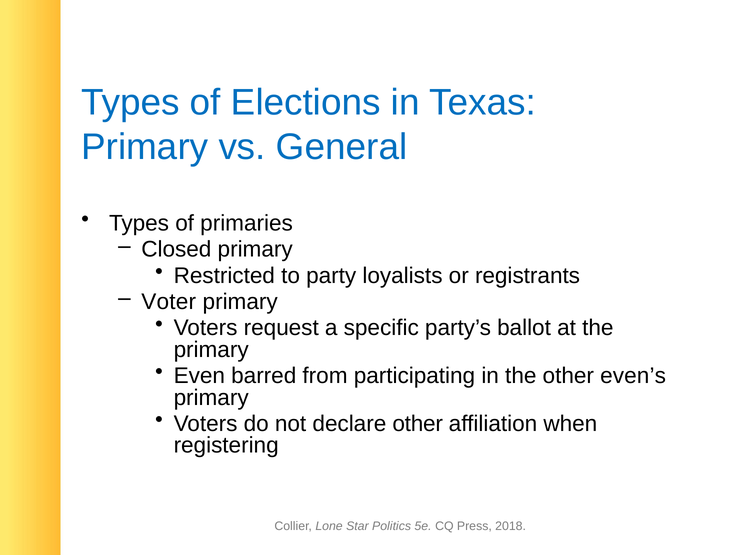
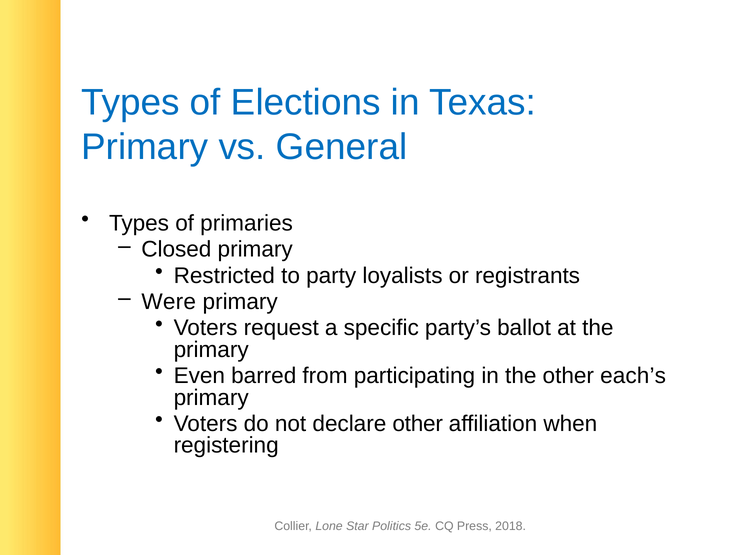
Voter: Voter -> Were (169, 301)
even’s: even’s -> each’s (633, 375)
